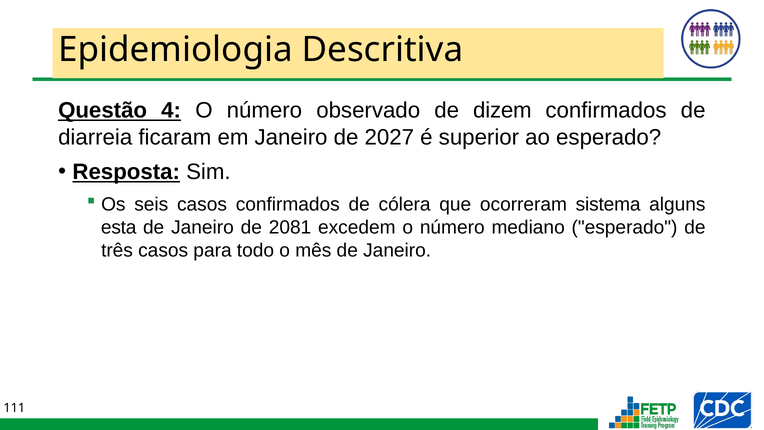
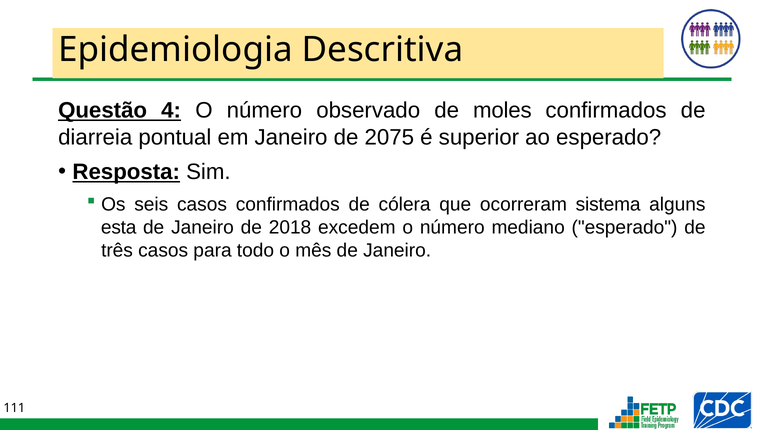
dizem: dizem -> moles (502, 110)
ficaram: ficaram -> pontual (175, 137)
2027: 2027 -> 2075 (389, 137)
2081: 2081 -> 2018 (290, 227)
